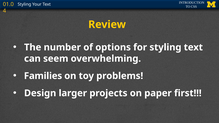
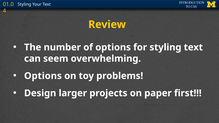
Families: Families -> Options (43, 76)
